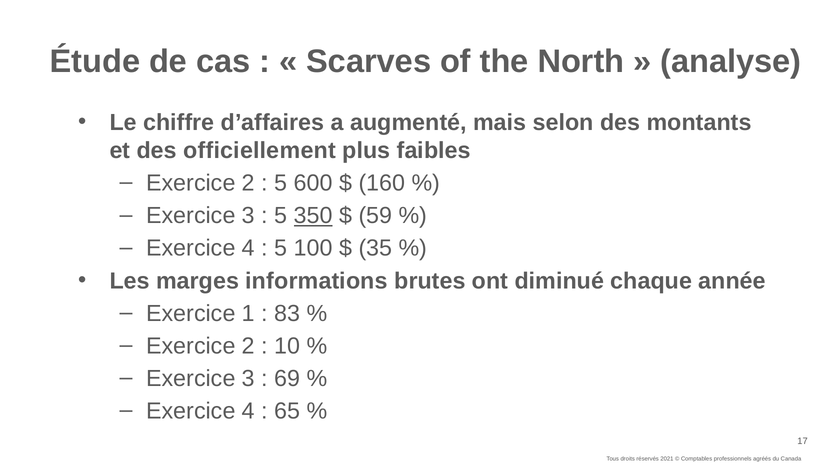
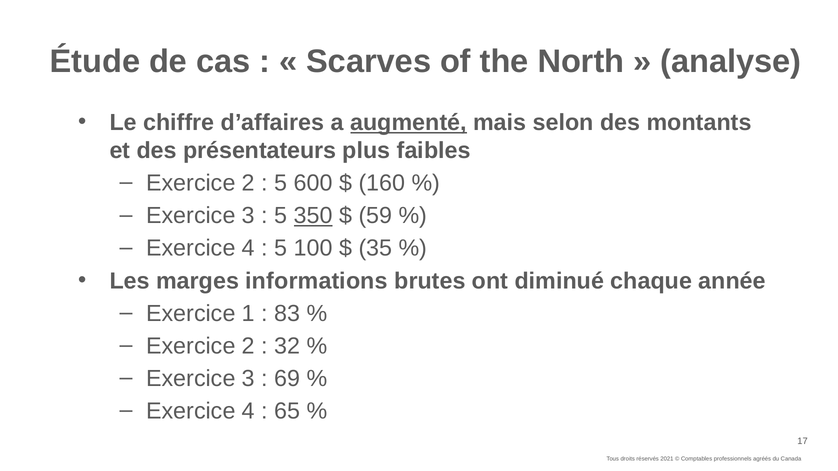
augmenté underline: none -> present (409, 123)
officiellement: officiellement -> présentateurs (260, 151)
10: 10 -> 32 (287, 346)
